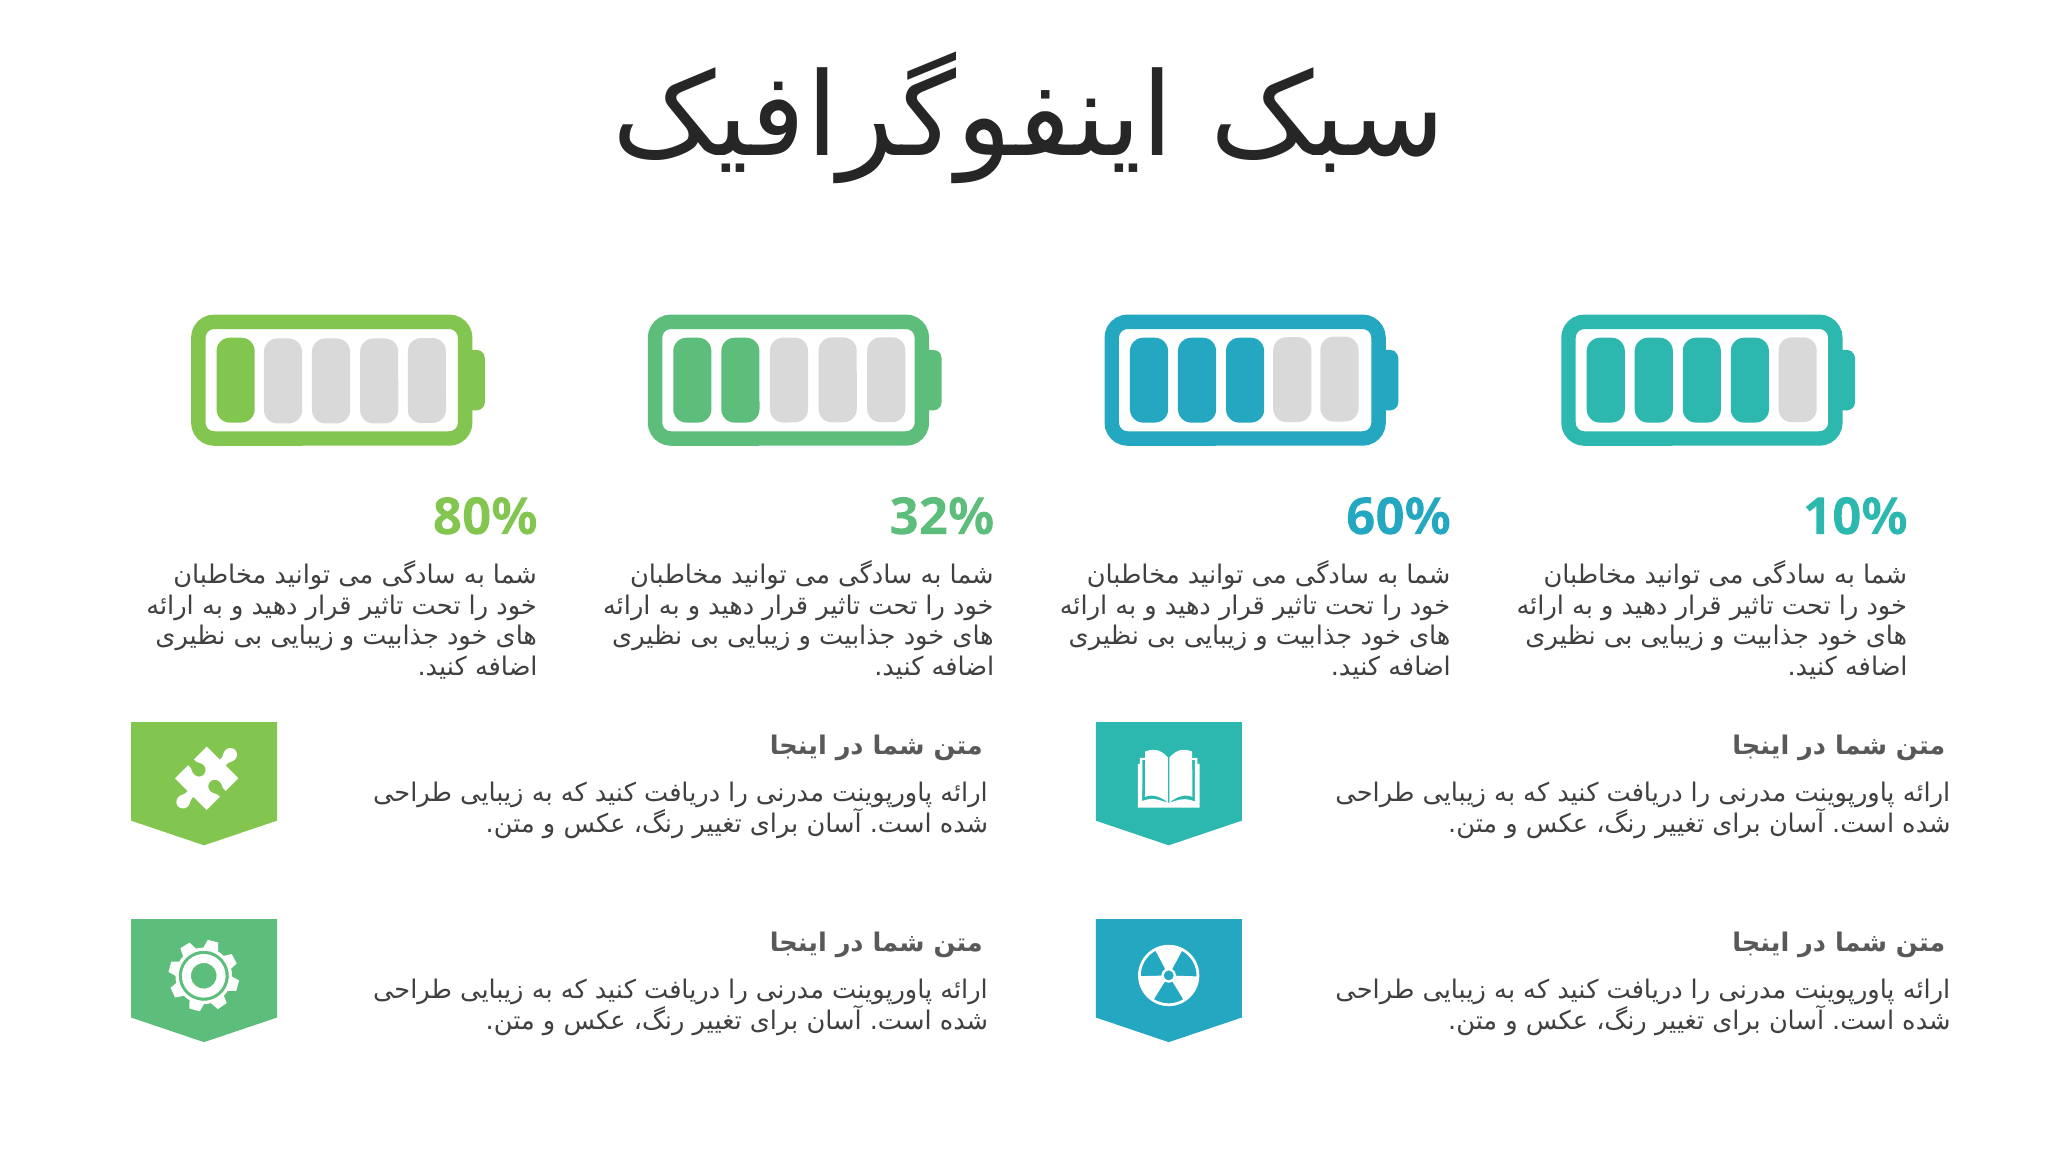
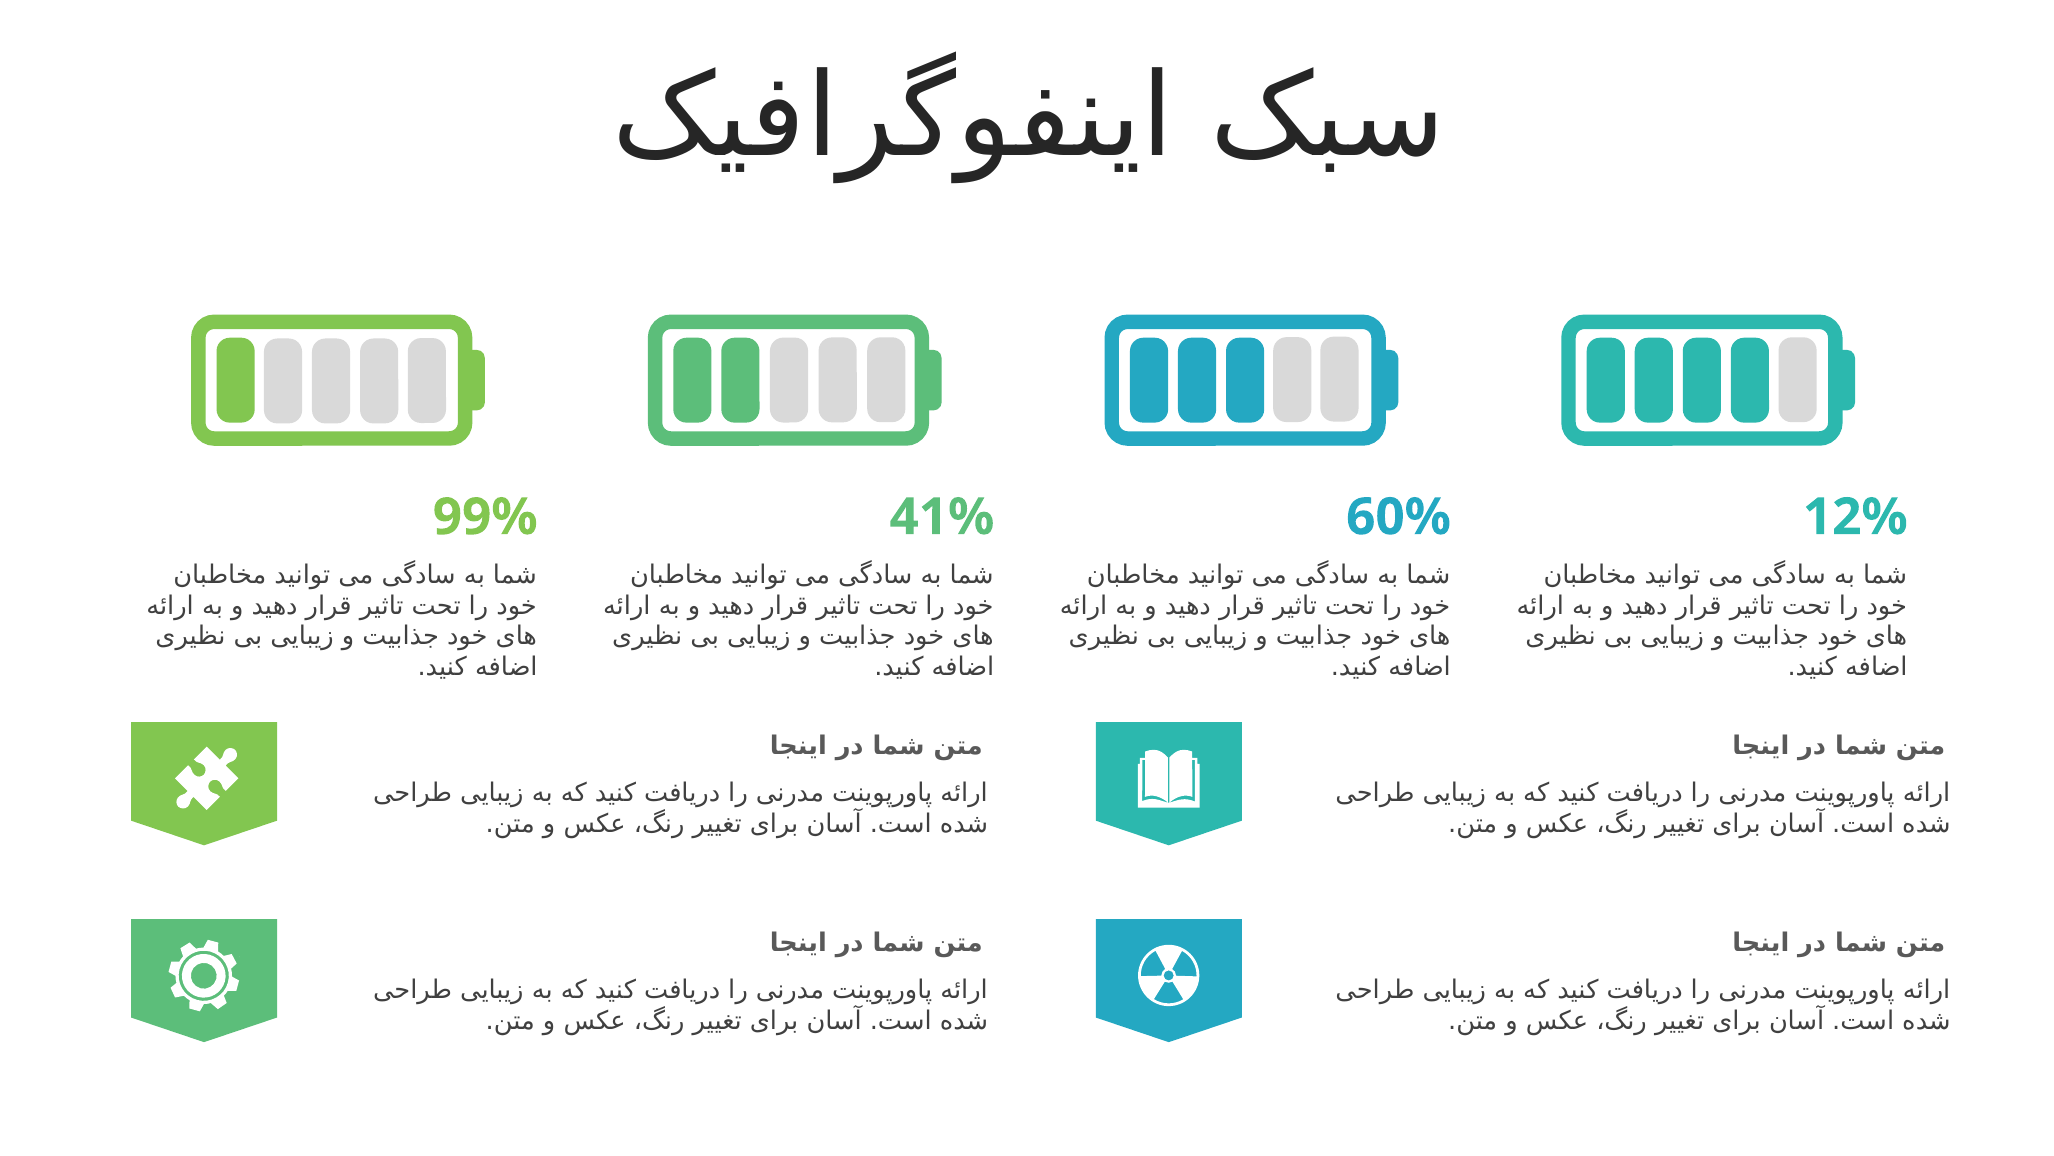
80%: 80% -> 99% (485, 517)
32%: 32% -> 41% (942, 517)
10%: 10% -> 12% (1855, 517)
